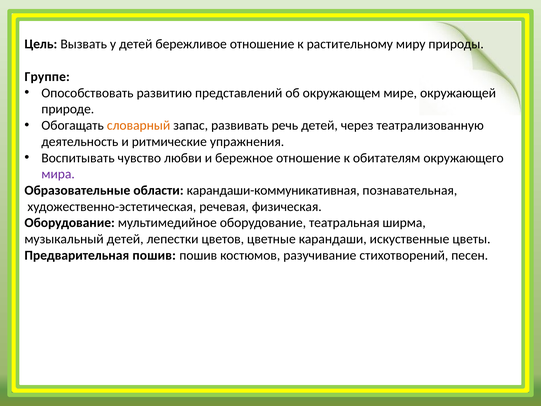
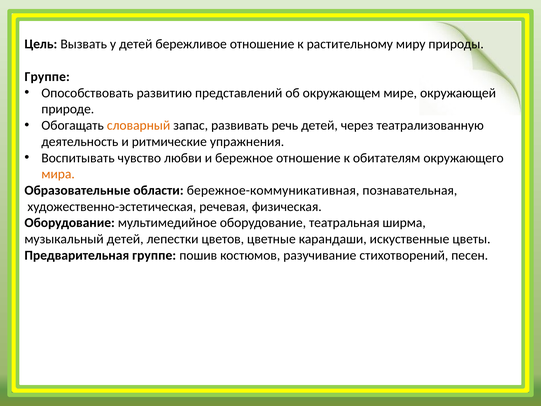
мира colour: purple -> orange (58, 174)
карандаши-коммуникативная: карандаши-коммуникативная -> бережное-коммуникативная (273, 190)
Предварительная пошив: пошив -> группе (154, 255)
